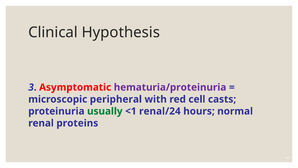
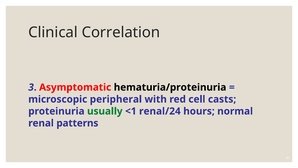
Hypothesis: Hypothesis -> Correlation (121, 32)
hematuria/proteinuria colour: purple -> black (170, 87)
proteins: proteins -> patterns (77, 123)
